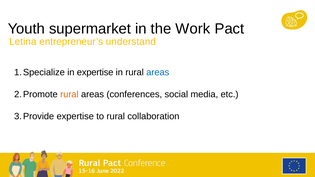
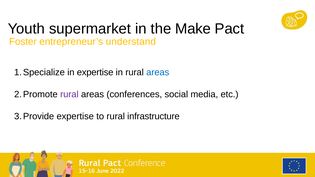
Work: Work -> Make (193, 29)
Letina: Letina -> Foster (23, 42)
rural colour: orange -> purple (69, 94)
collaboration: collaboration -> infrastructure (153, 116)
